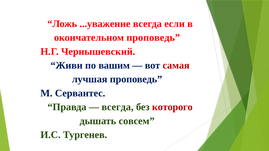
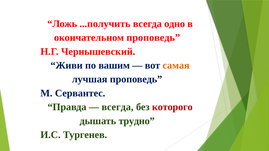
...уважение: ...уважение -> ...получить (105, 24)
если: если -> одно (175, 24)
самая colour: red -> orange (176, 66)
совсем: совсем -> трудно (137, 121)
